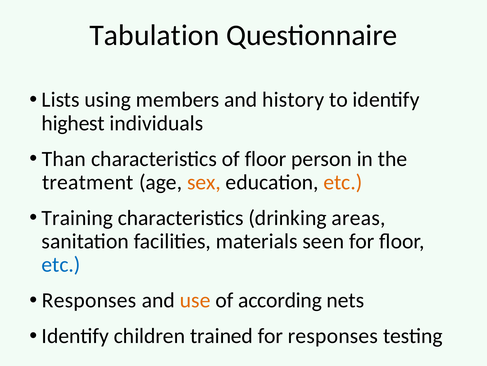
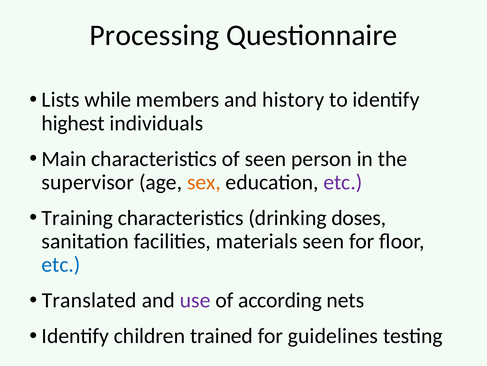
Tabulation: Tabulation -> Processing (154, 35)
using: using -> while (108, 100)
Than: Than -> Main (64, 159)
of floor: floor -> seen (265, 159)
treatment: treatment -> supervisor (88, 182)
etc colour: orange -> purple (343, 182)
areas: areas -> doses (359, 217)
Responses: Responses -> Translated (89, 300)
use colour: orange -> purple (195, 300)
for responses: responses -> guidelines (333, 335)
